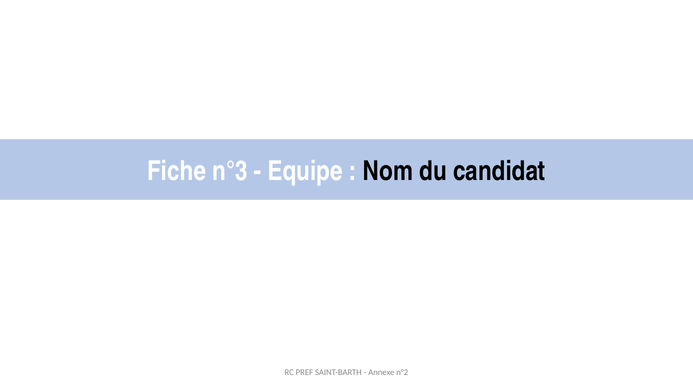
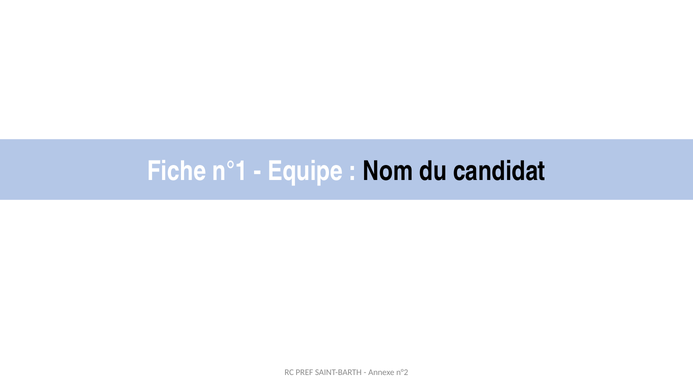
n°3: n°3 -> n°1 (230, 171)
